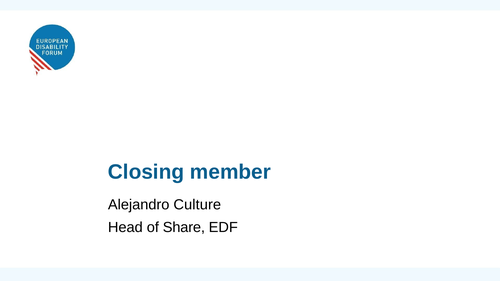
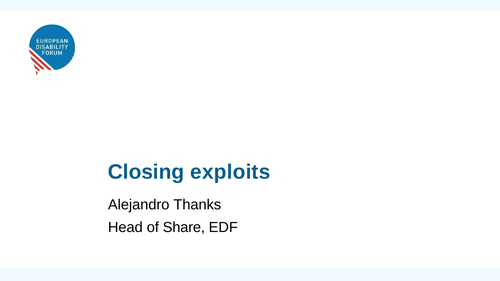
member: member -> exploits (230, 172)
Culture: Culture -> Thanks (197, 205)
